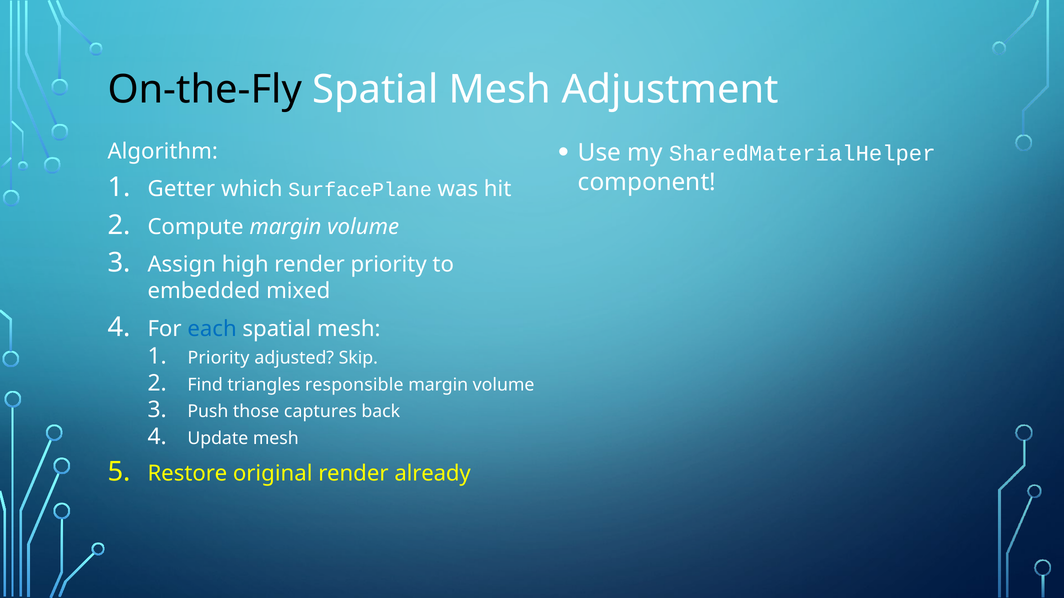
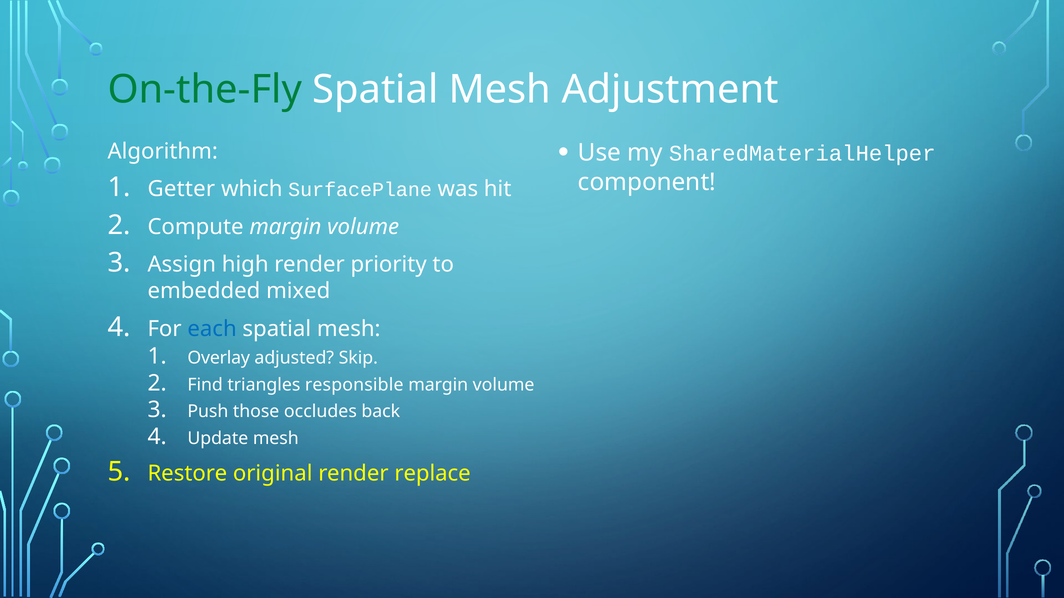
On-the-Fly colour: black -> green (205, 90)
Priority: Priority -> Overlay (219, 358)
captures: captures -> occludes (320, 412)
already: already -> replace (433, 474)
